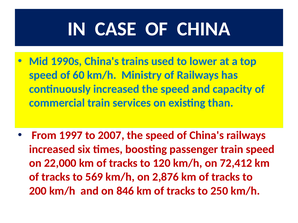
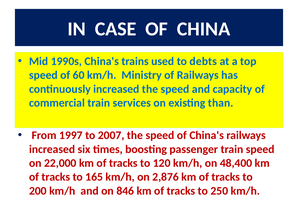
lower: lower -> debts (203, 61)
72,412: 72,412 -> 48,400 (236, 163)
569: 569 -> 165 (94, 177)
